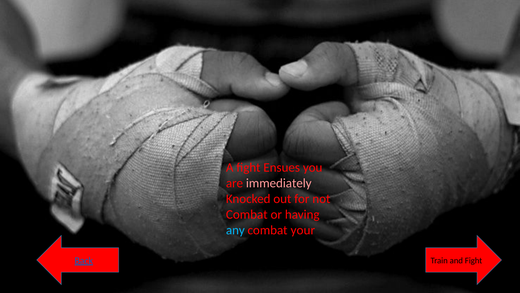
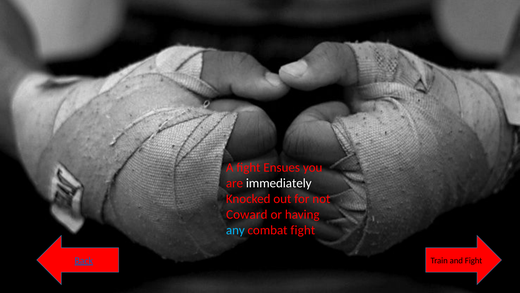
immediately colour: pink -> white (279, 183)
Combat: Combat -> Coward (247, 214)
combat your: your -> fight (303, 230)
